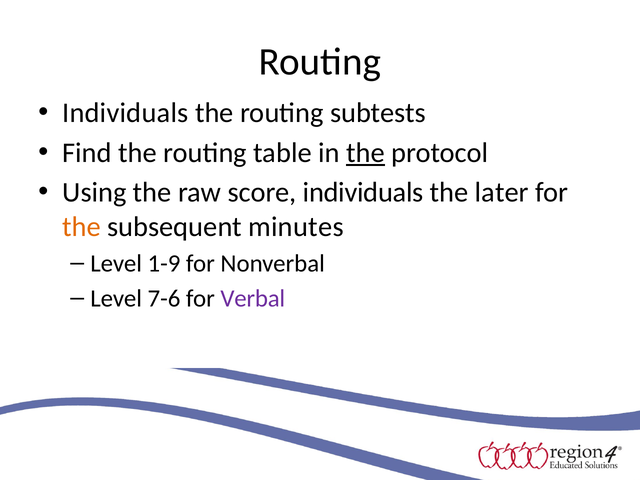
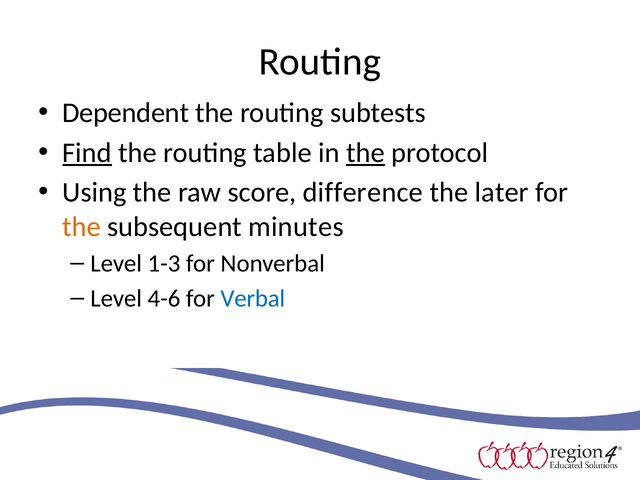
Individuals: Individuals -> Dependent (126, 113)
Find underline: none -> present (87, 153)
score individuals: individuals -> difference (363, 193)
1-9: 1-9 -> 1-3 (164, 263)
7-6: 7-6 -> 4-6 (164, 298)
Verbal colour: purple -> blue (253, 298)
